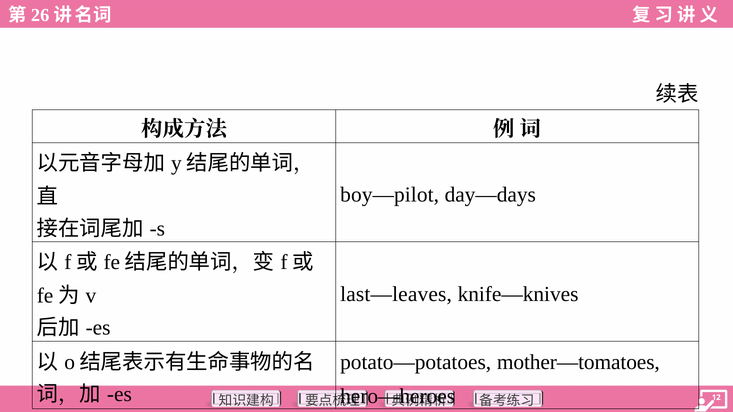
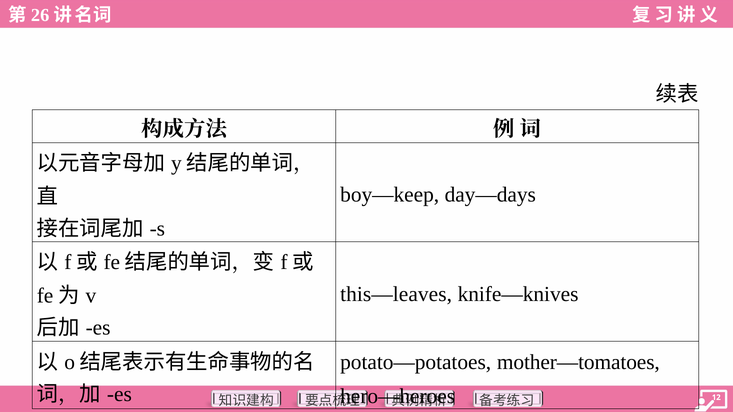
boy—pilot: boy—pilot -> boy—keep (390, 195)
last—leaves: last—leaves -> this—leaves (396, 294)
